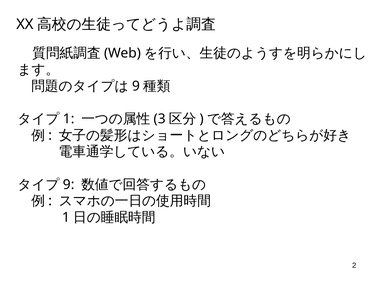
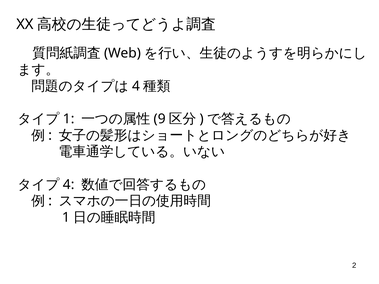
9: 9 -> 4 (136, 86)
3: 3 -> 9 (160, 119)
9: 9 -> 4 (69, 185)
